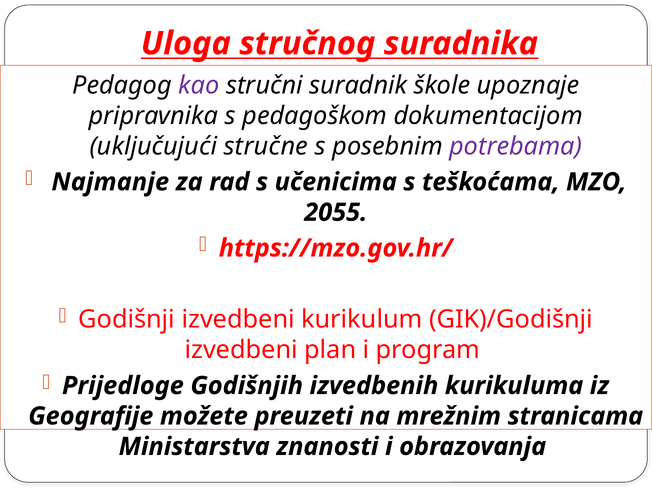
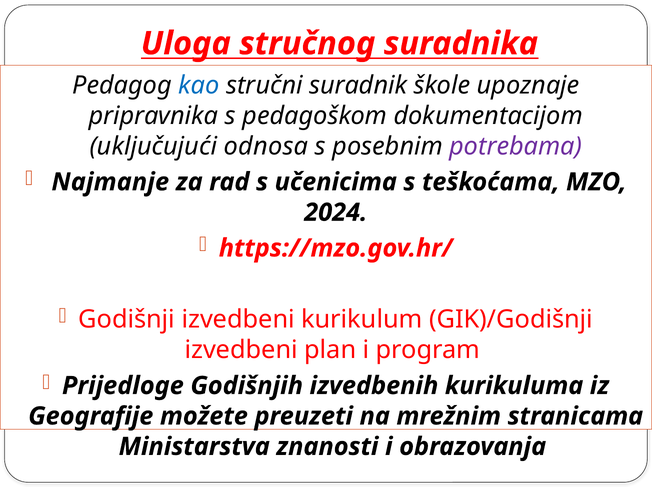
kao colour: purple -> blue (199, 85)
stručne: stručne -> odnosa (266, 146)
2055: 2055 -> 2024 (336, 212)
